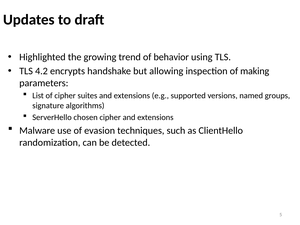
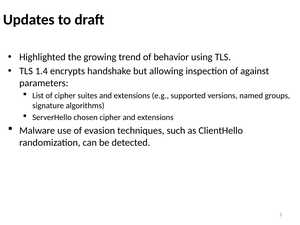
4.2: 4.2 -> 1.4 (41, 71)
making: making -> against (255, 71)
